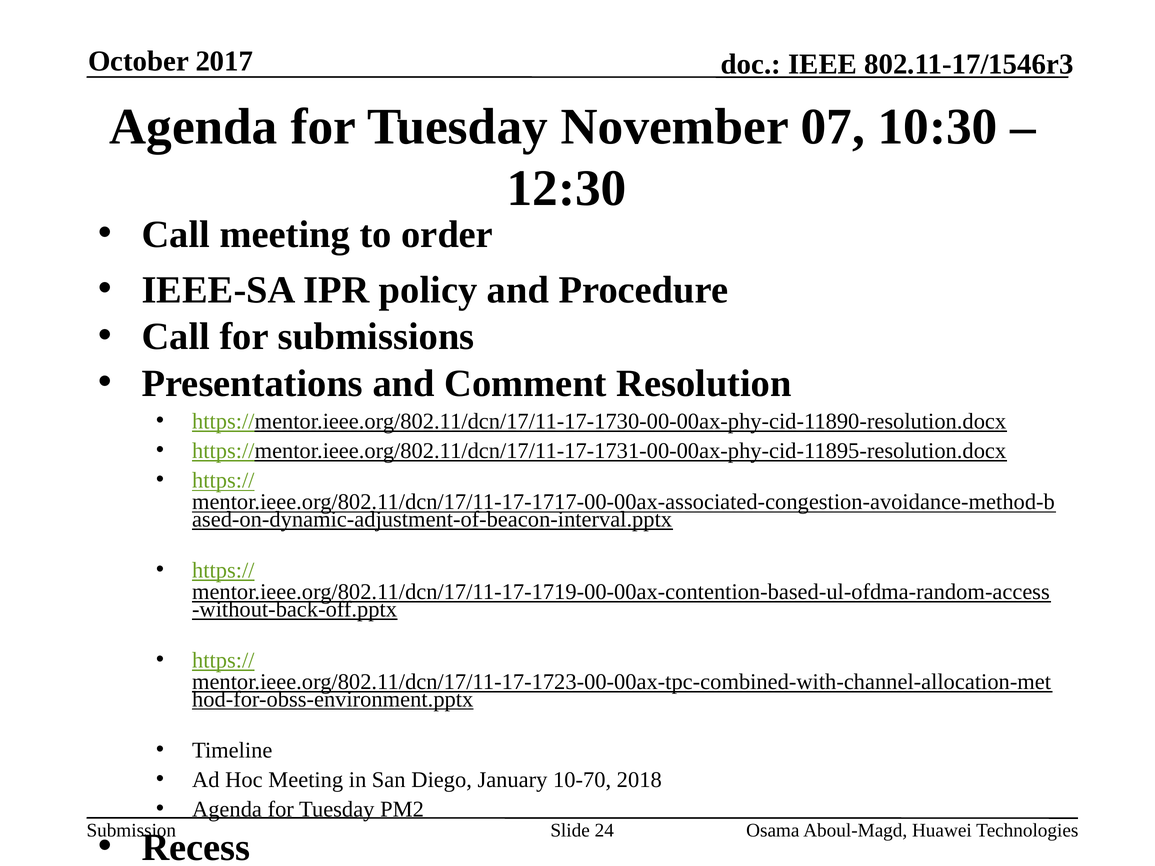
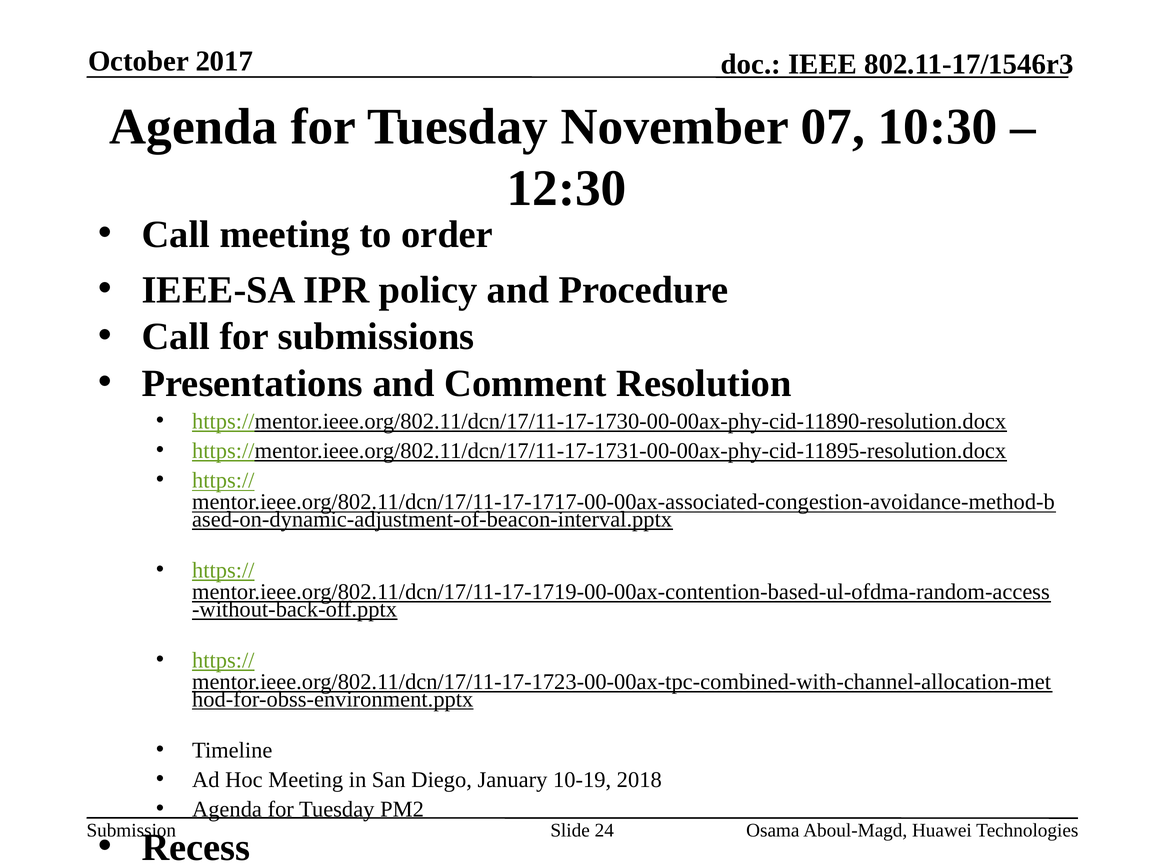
10-70: 10-70 -> 10-19 (582, 780)
